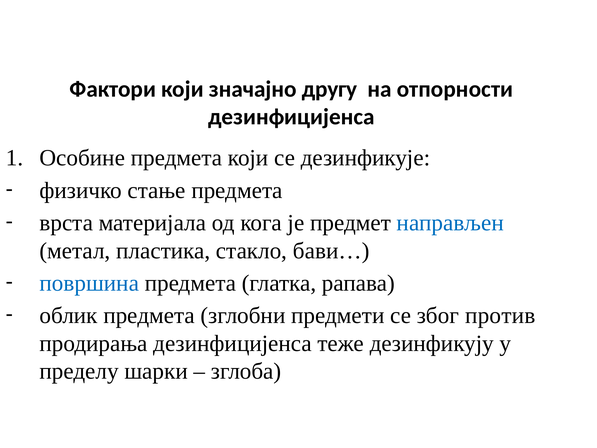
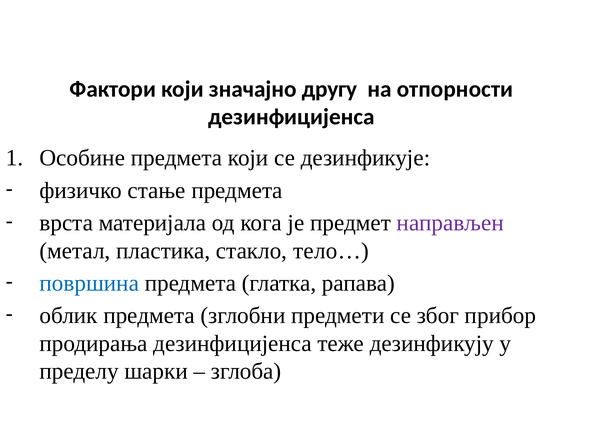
направљен colour: blue -> purple (450, 223)
бави…: бави… -> тело… (331, 251)
против: против -> прибор (500, 315)
